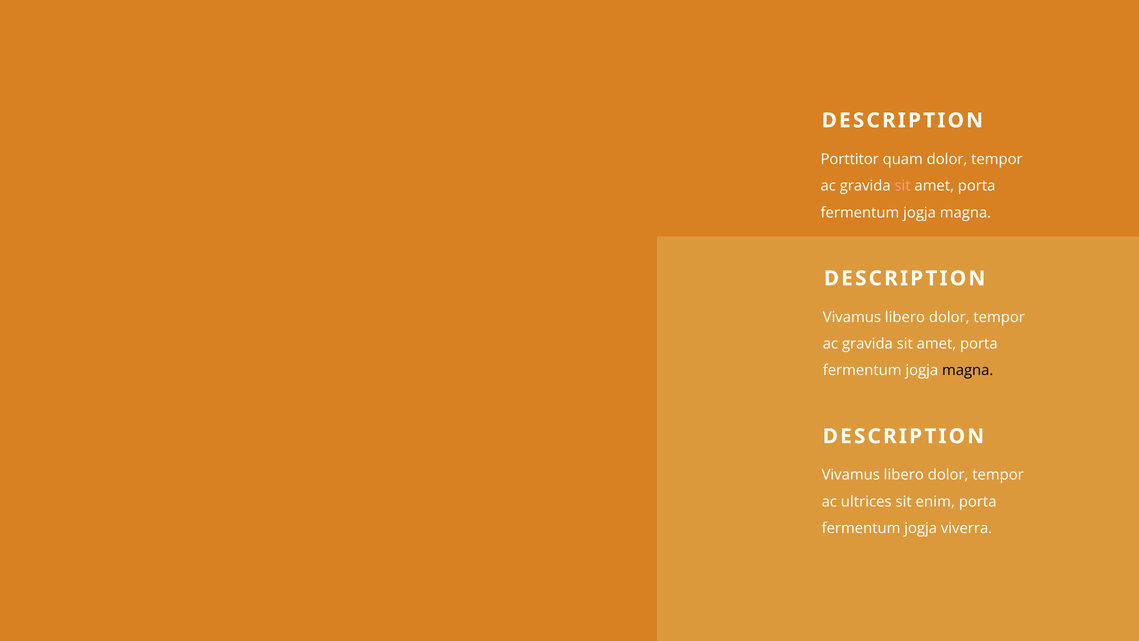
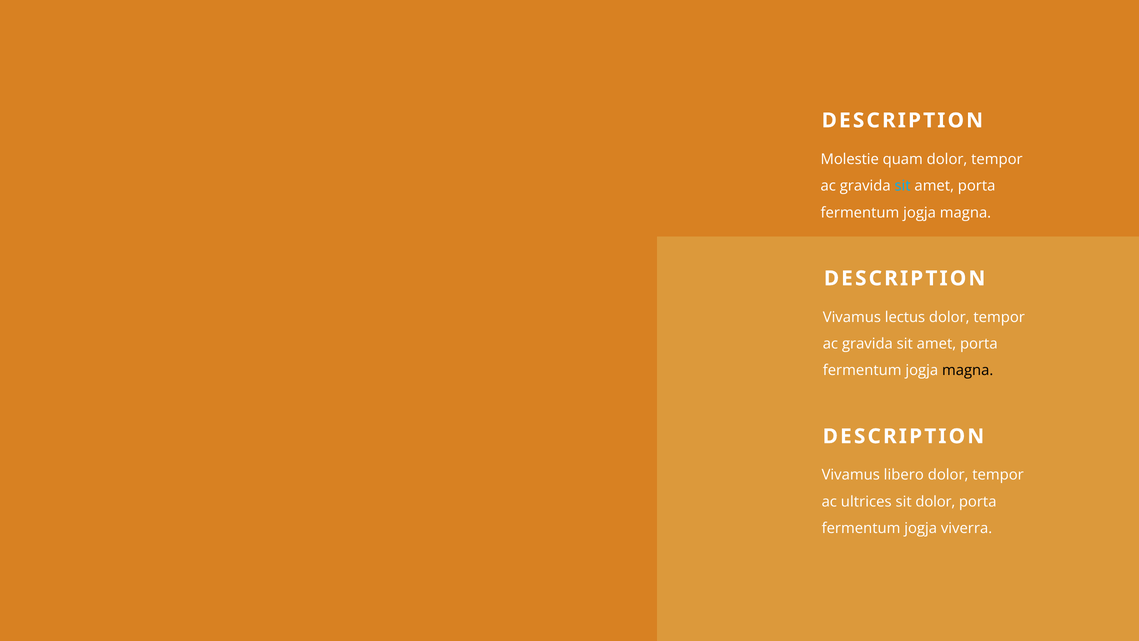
Porttitor: Porttitor -> Molestie (850, 159)
sit colour: pink -> light blue (903, 186)
libero: libero -> lectus (905, 317)
sit enim: enim -> dolor (935, 502)
